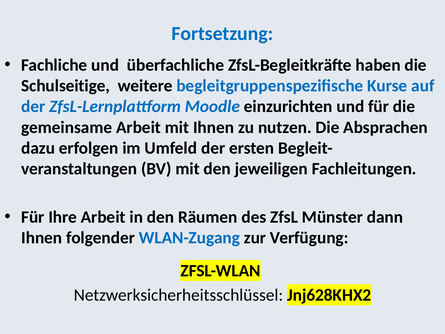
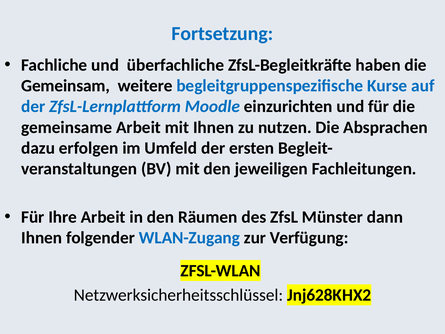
Schulseitige: Schulseitige -> Gemeinsam (66, 86)
